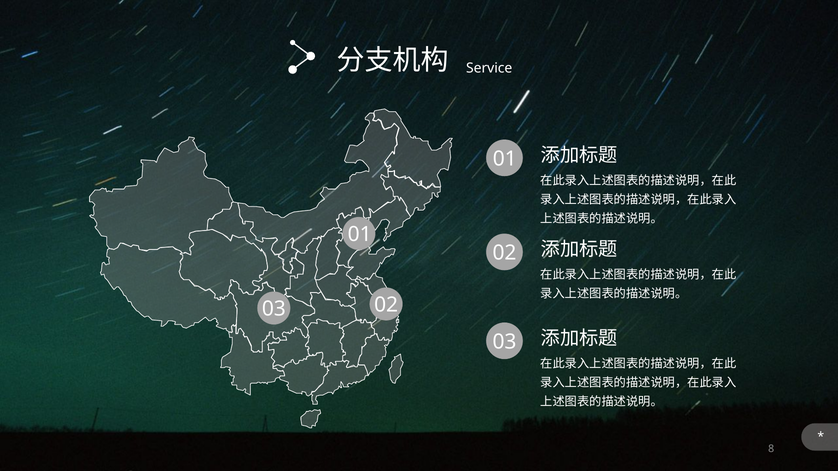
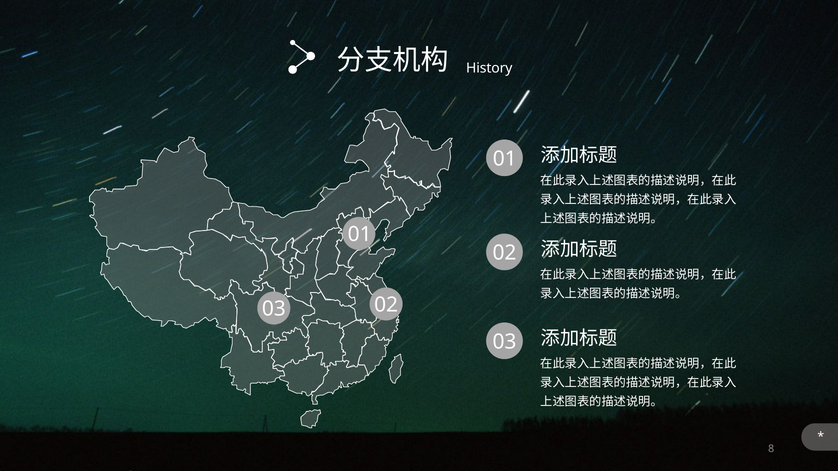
Service: Service -> History (489, 68)
